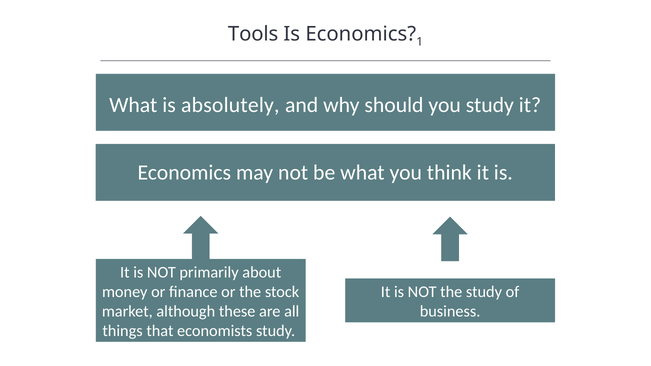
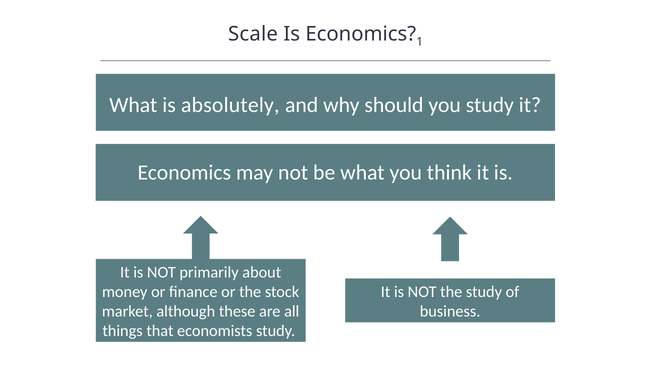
Tools: Tools -> Scale (253, 34)
